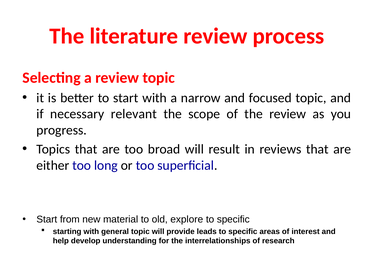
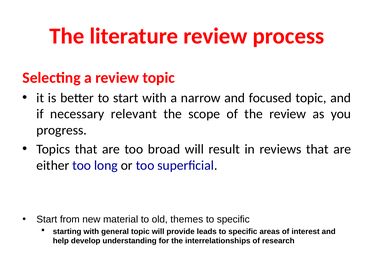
explore: explore -> themes (187, 220)
